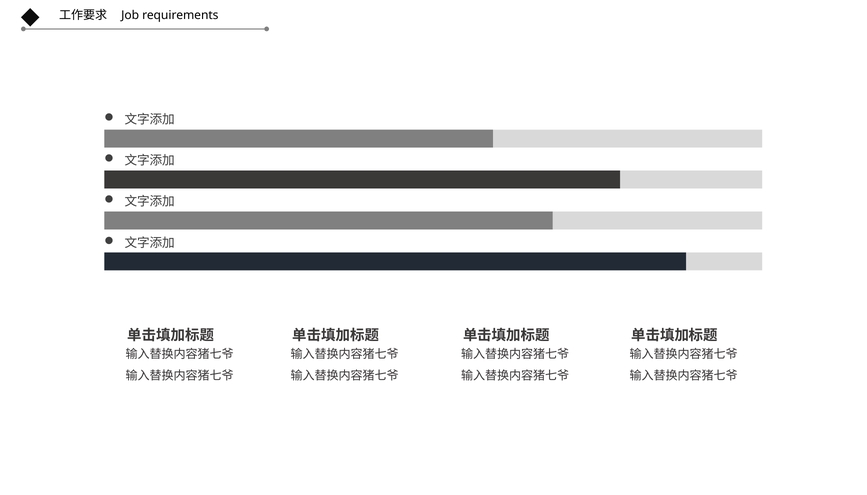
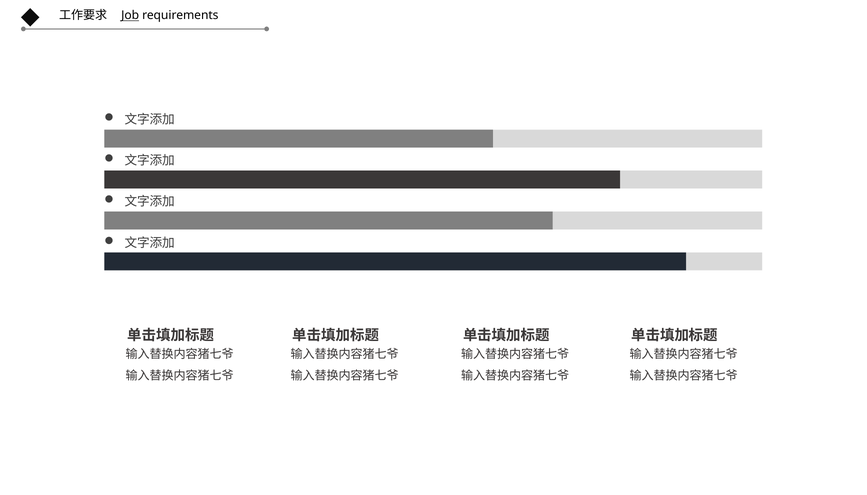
Job underline: none -> present (130, 15)
